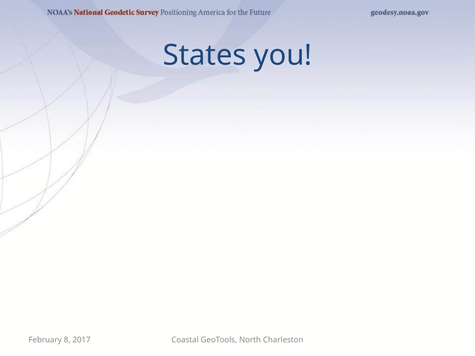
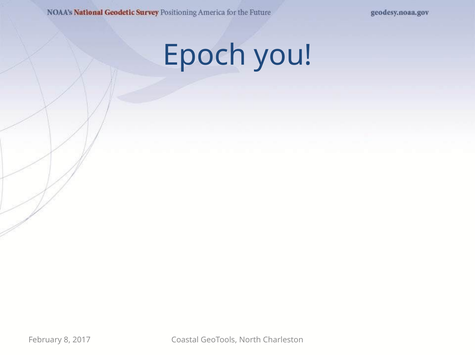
States: States -> Epoch (205, 55)
